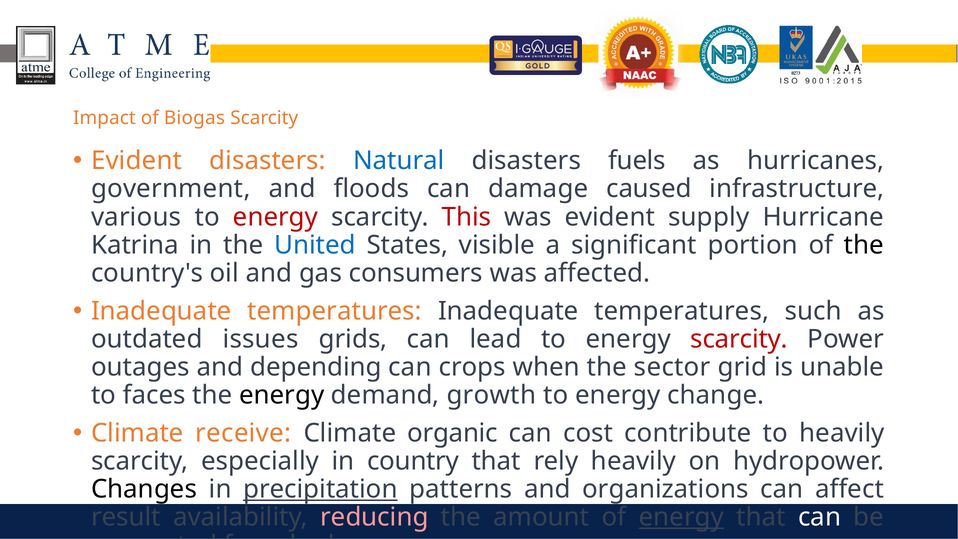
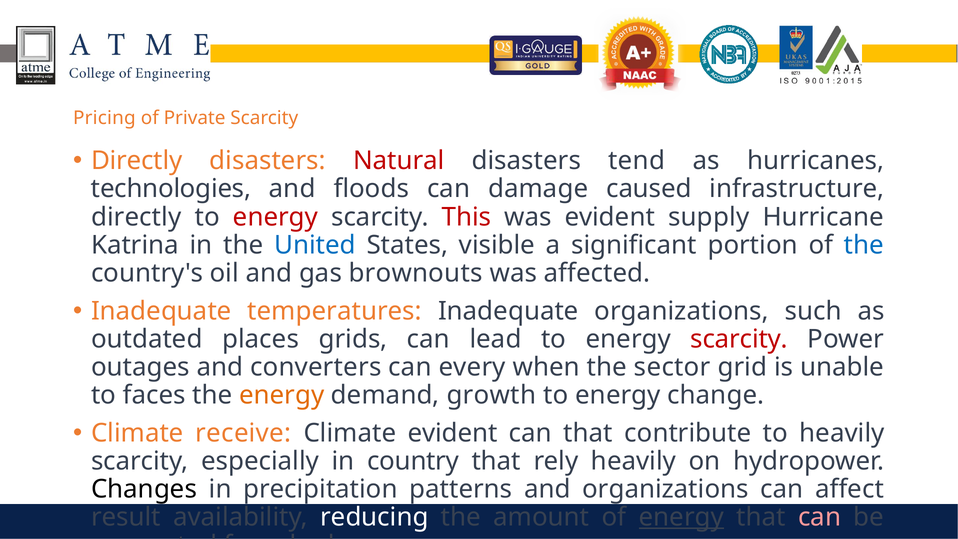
Impact: Impact -> Pricing (104, 118)
Biogas: Biogas -> Private (195, 118)
Evident: Evident -> Directly (137, 161)
Natural colour: blue -> red (399, 161)
fuels: fuels -> tend (637, 161)
government: government -> technologies (171, 189)
various: various -> directly (136, 217)
the colour: black -> blue (864, 245)
consumers: consumers -> brownouts (416, 273)
temperatures: temperatures -> organizations (682, 311)
issues: issues -> places (261, 339)
depending: depending -> converters (316, 367)
crops: crops -> every (472, 367)
energy colour: black -> orange (282, 395)
Climate organic: organic -> evident (453, 433)
can cost: cost -> that (588, 433)
precipitation underline: present -> none (320, 489)
reducing colour: pink -> white (374, 517)
can colour: white -> pink (820, 517)
